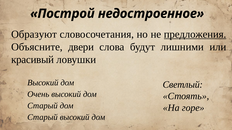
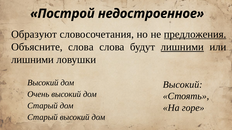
Объясните двери: двери -> слова (81, 47)
лишними underline: none -> present (182, 47)
красивый: красивый -> лишними (33, 60)
Светлый: Светлый -> Высокий (183, 85)
